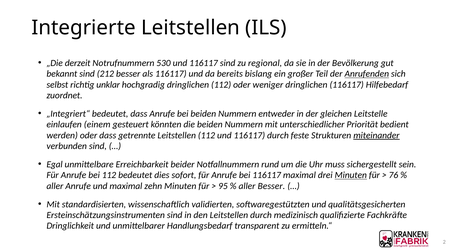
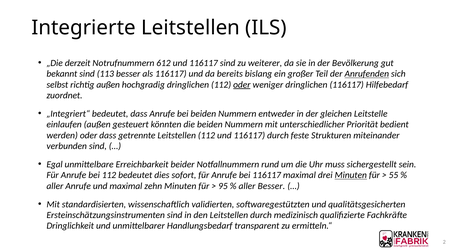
530: 530 -> 612 (164, 63)
regional: regional -> weiterer (265, 63)
212: 212 -> 113 (105, 74)
richtig unklar: unklar -> außen (108, 85)
oder underline: none -> present (242, 85)
einlaufen einem: einem -> außen (97, 125)
miteinander underline: present -> none (376, 136)
76: 76 -> 55 (393, 176)
